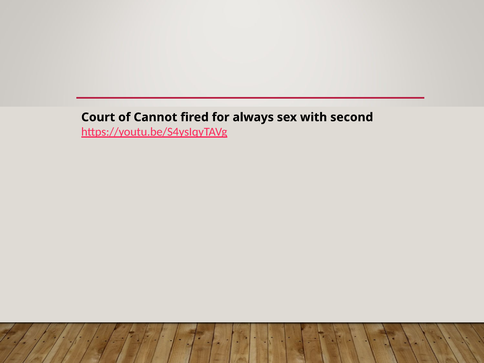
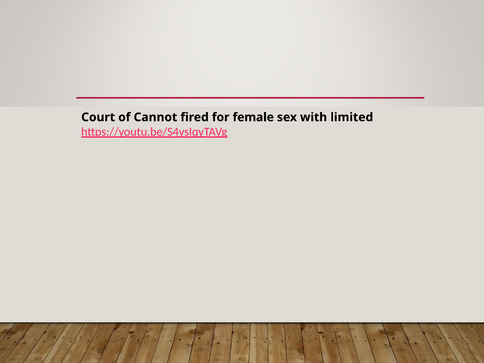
always: always -> female (253, 117)
second: second -> limited (352, 117)
